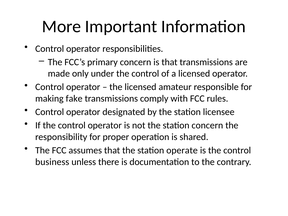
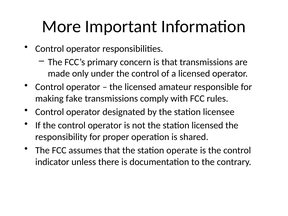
station concern: concern -> licensed (207, 125)
business: business -> indicator (52, 162)
